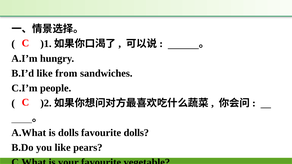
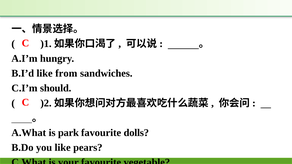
people: people -> should (56, 88)
is dolls: dolls -> park (68, 133)
